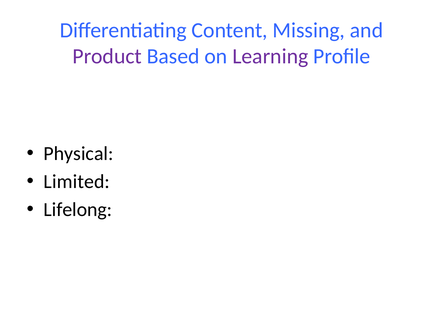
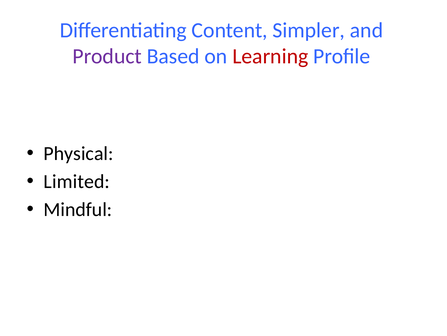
Missing: Missing -> Simpler (309, 30)
Learning colour: purple -> red (270, 56)
Lifelong: Lifelong -> Mindful (78, 209)
